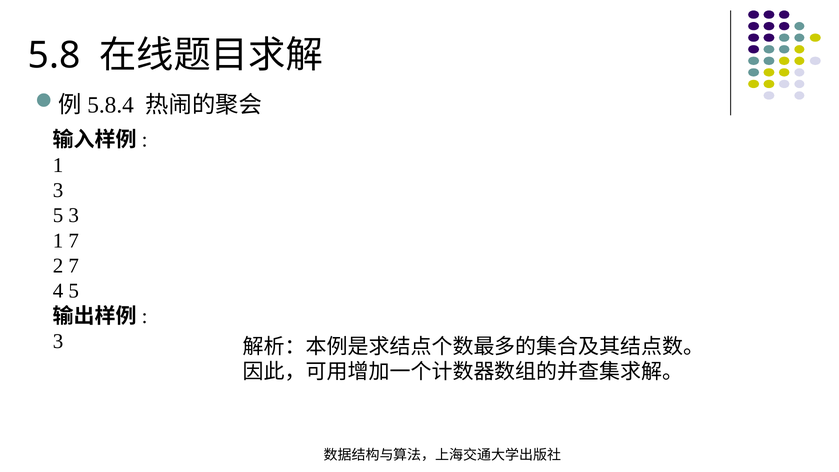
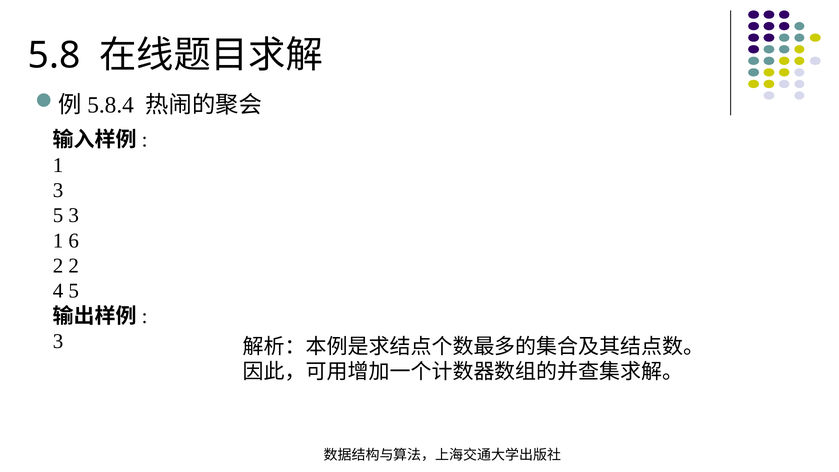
1 7: 7 -> 6 (74, 241)
2 7: 7 -> 2 (74, 266)
